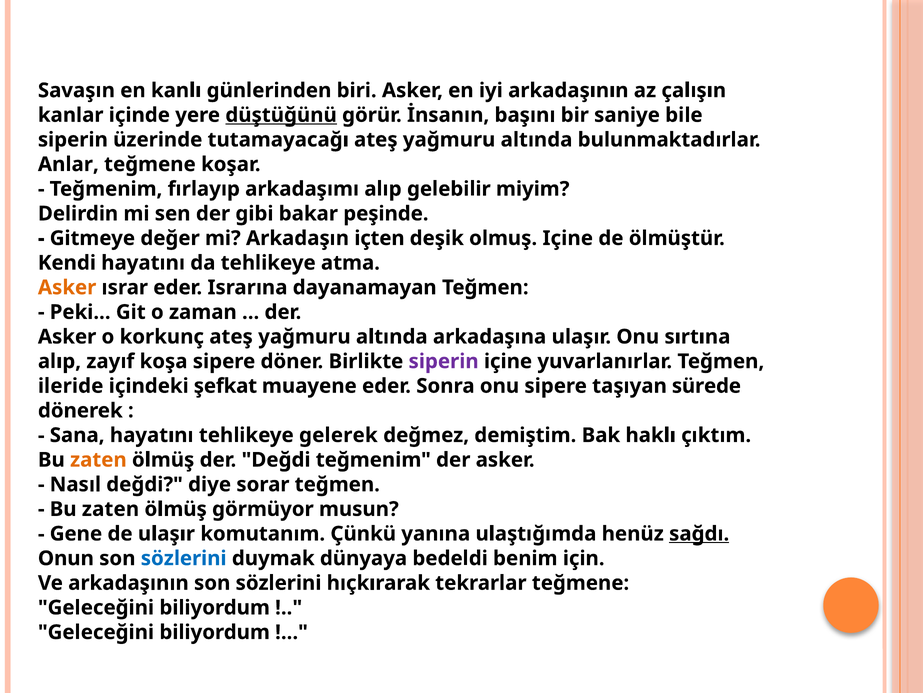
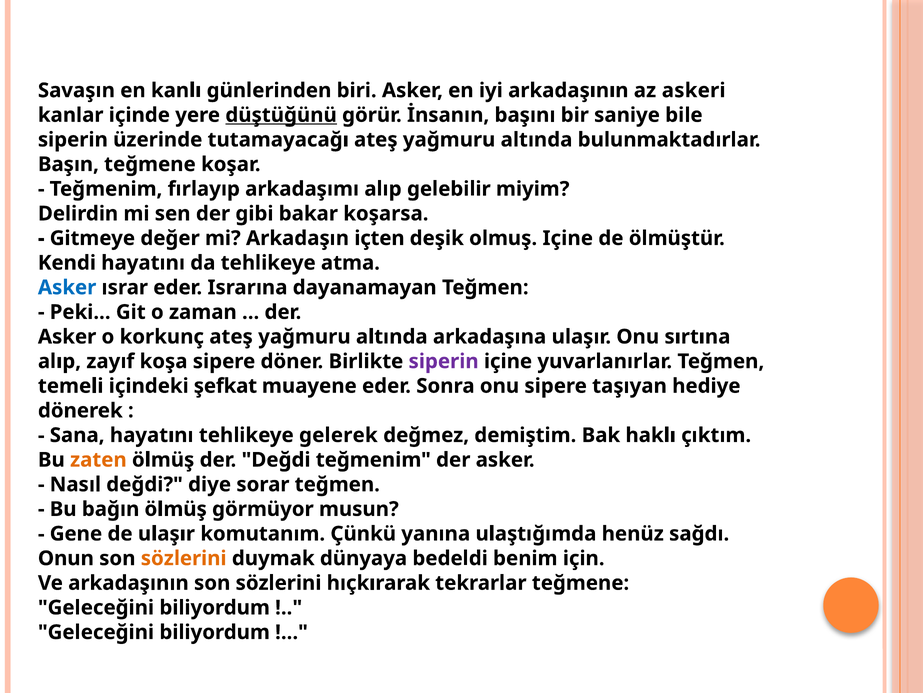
çalışın: çalışın -> askeri (694, 90)
Anlar: Anlar -> Başın (68, 164)
peşinde: peşinde -> koşarsa (386, 213)
Asker colour: orange -> blue (67, 287)
ileride: ileride -> temeli (71, 386)
sürede: sürede -> hediye (706, 386)
zaten: zaten -> bağın (111, 509)
sağdı underline: present -> none (699, 533)
sözlerini colour: blue -> orange (184, 558)
